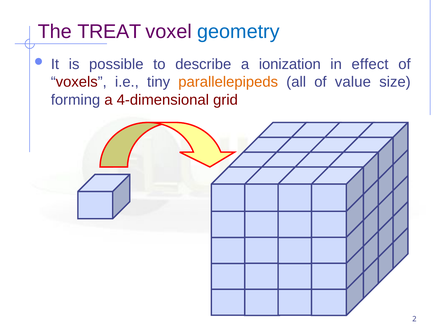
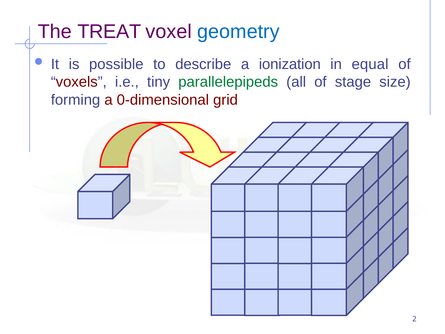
effect: effect -> equal (370, 64)
parallelepipeds colour: orange -> green (228, 82)
value: value -> stage (353, 82)
4-dimensional: 4-dimensional -> 0-dimensional (163, 100)
